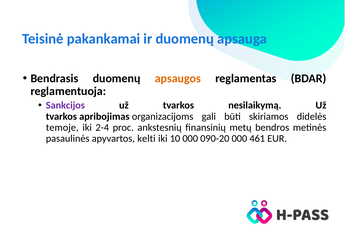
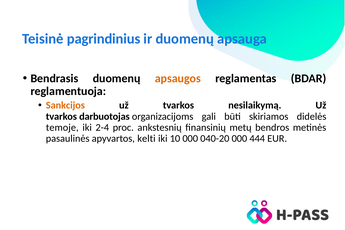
pakankamai: pakankamai -> pagrindinius (104, 39)
Sankcijos colour: purple -> orange (65, 105)
apribojimas: apribojimas -> darbuotojas (104, 116)
090-20: 090-20 -> 040-20 (215, 138)
461: 461 -> 444 (257, 138)
